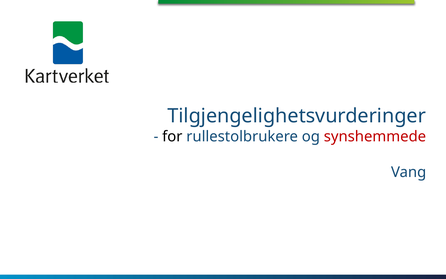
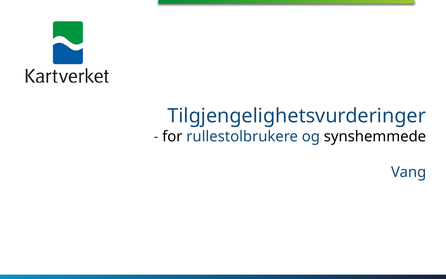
synshemmede colour: red -> black (375, 136)
